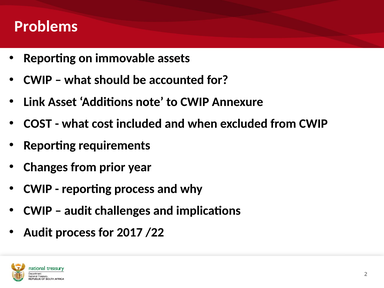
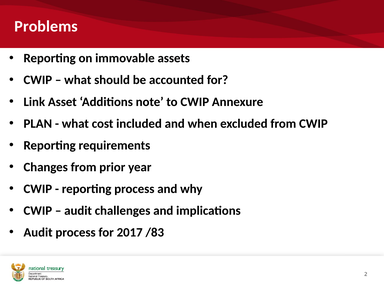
COST: COST -> PLAN (38, 124)
/22: /22 -> /83 (155, 232)
